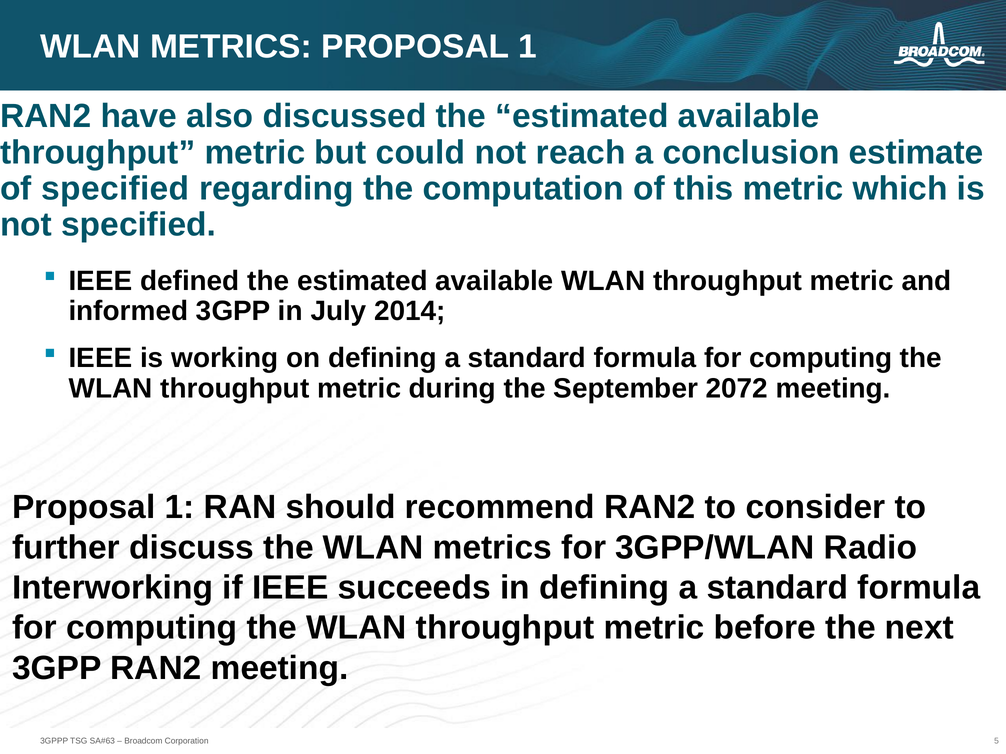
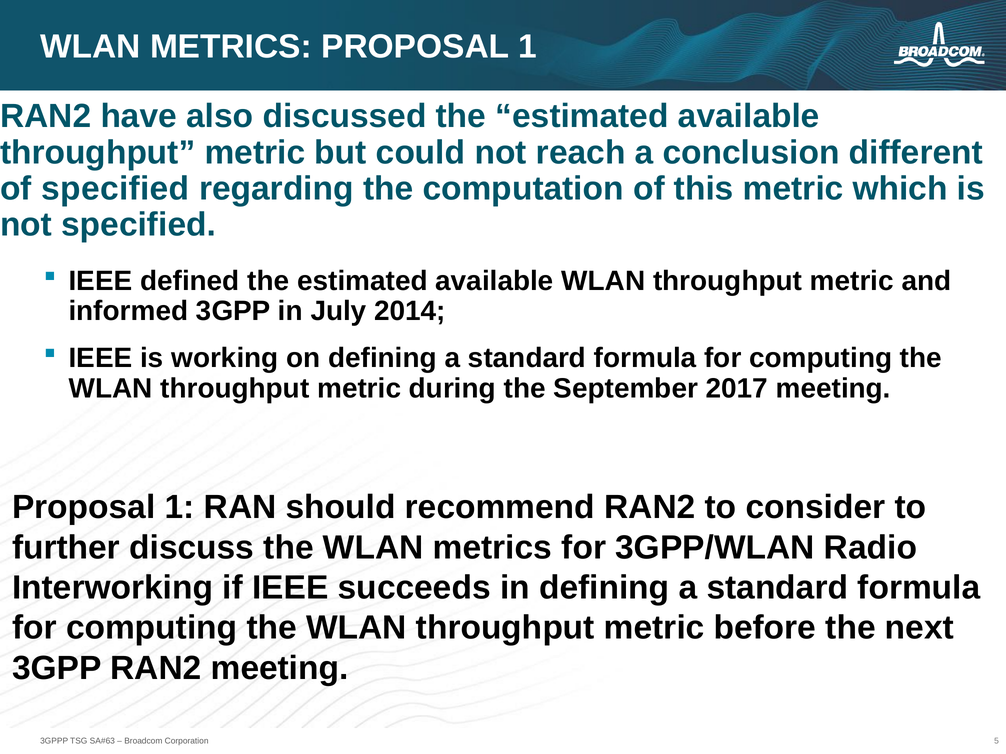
estimate: estimate -> different (916, 153)
2072: 2072 -> 2017 (737, 389)
